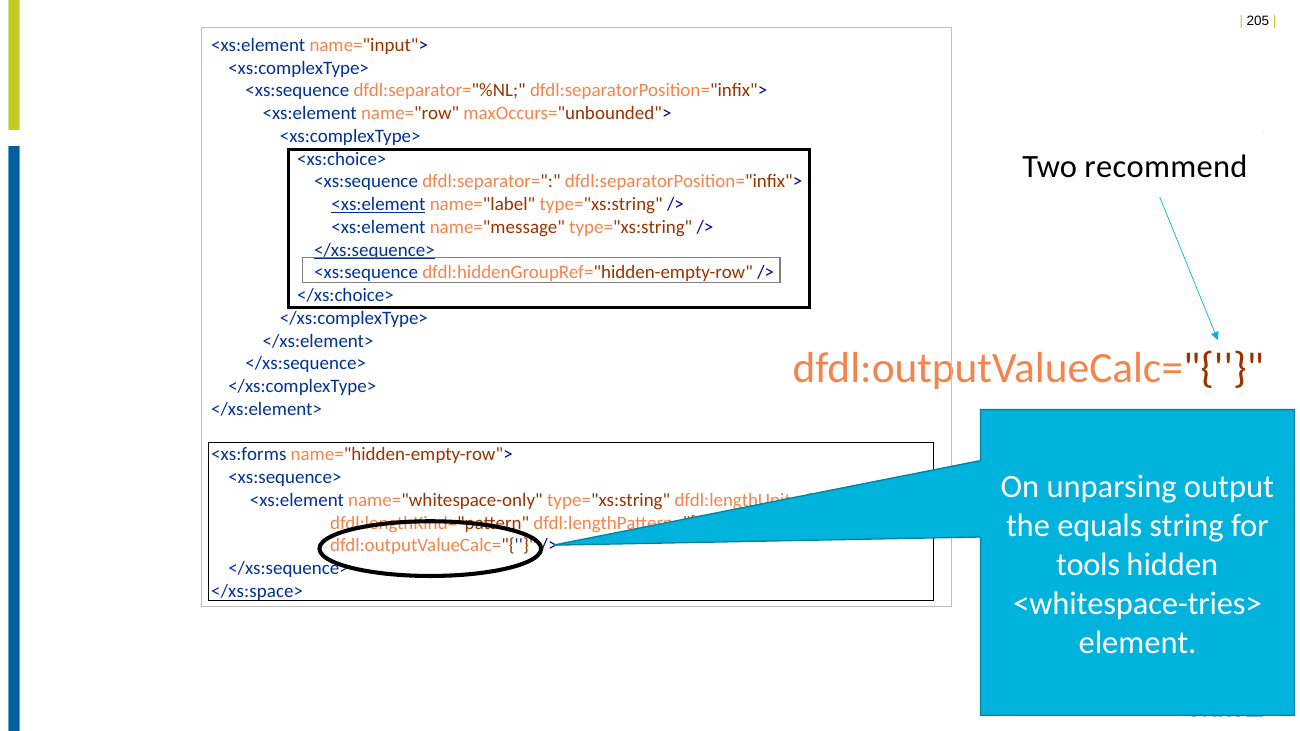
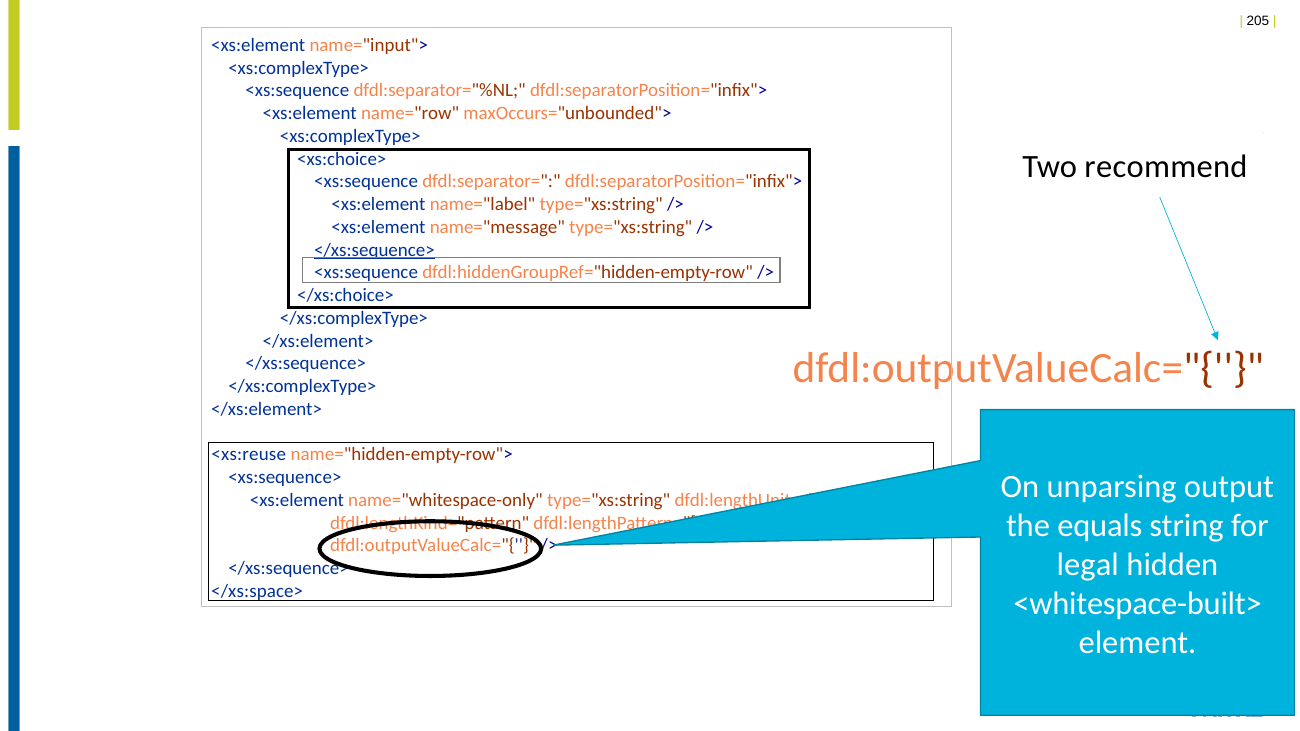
<xs:element underline: present -> none (378, 204)
<xs:forms: <xs:forms -> <xs:reuse (249, 455)
tools: tools -> legal (1088, 565)
<whitespace-tries>: <whitespace-tries> -> <whitespace-built> (1138, 604)
